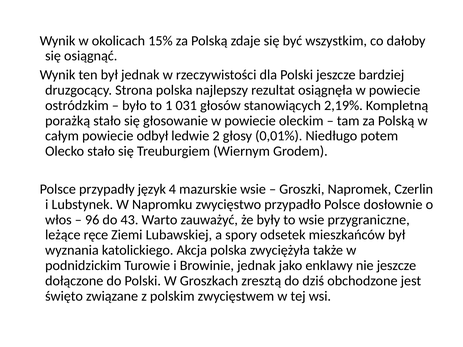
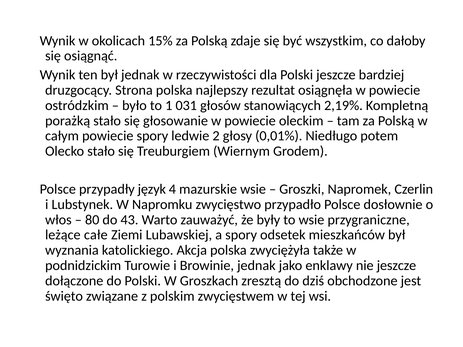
powiecie odbył: odbył -> spory (152, 136)
96: 96 -> 80 (92, 220)
ręce: ręce -> całe (96, 235)
